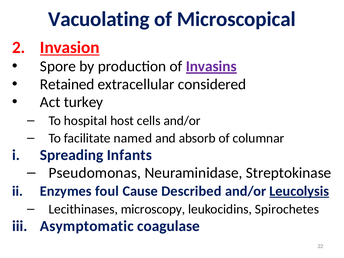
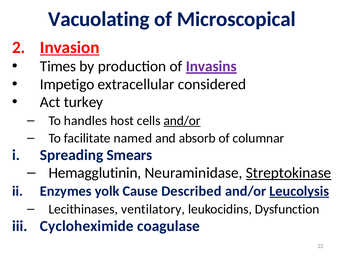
Spore: Spore -> Times (58, 66)
Retained: Retained -> Impetigo (67, 84)
hospital: hospital -> handles (86, 121)
and/or underline: none -> present (182, 121)
Infants: Infants -> Smears (129, 155)
Pseudomonas: Pseudomonas -> Hemagglutinin (95, 173)
Streptokinase underline: none -> present (289, 173)
foul: foul -> yolk (107, 191)
microscopy: microscopy -> ventilatory (153, 209)
Spirochetes: Spirochetes -> Dysfunction (287, 209)
Asymptomatic: Asymptomatic -> Cycloheximide (87, 226)
